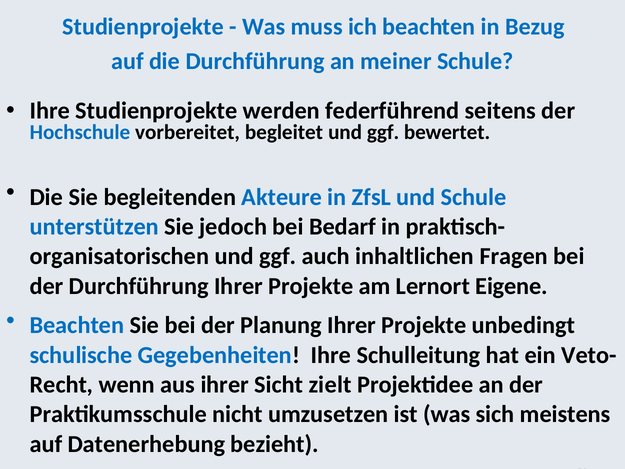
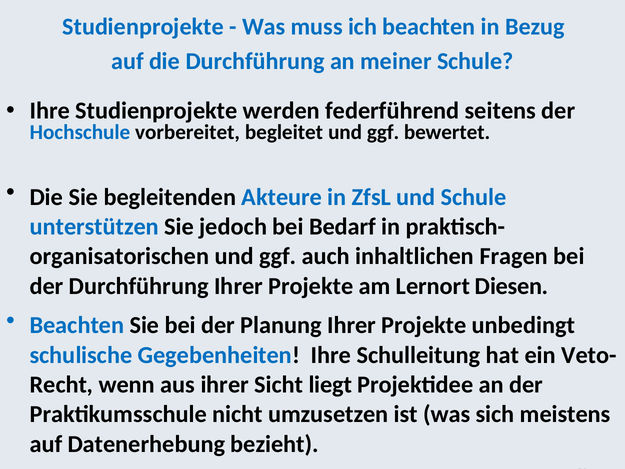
Eigene: Eigene -> Diesen (512, 286)
zielt: zielt -> liegt (330, 385)
